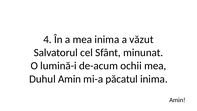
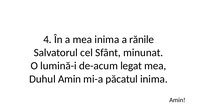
văzut: văzut -> rănile (142, 39)
ochii: ochii -> legat (131, 66)
